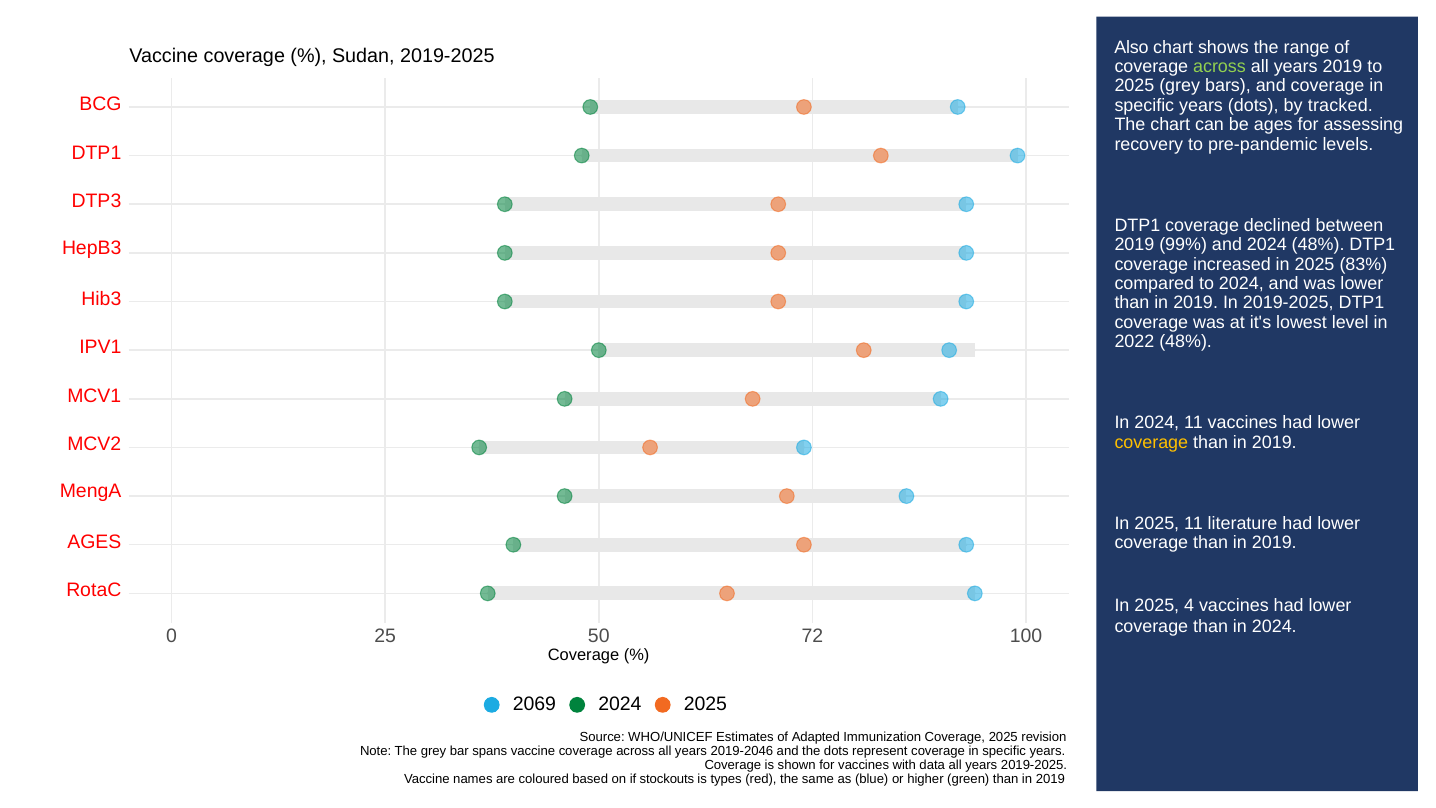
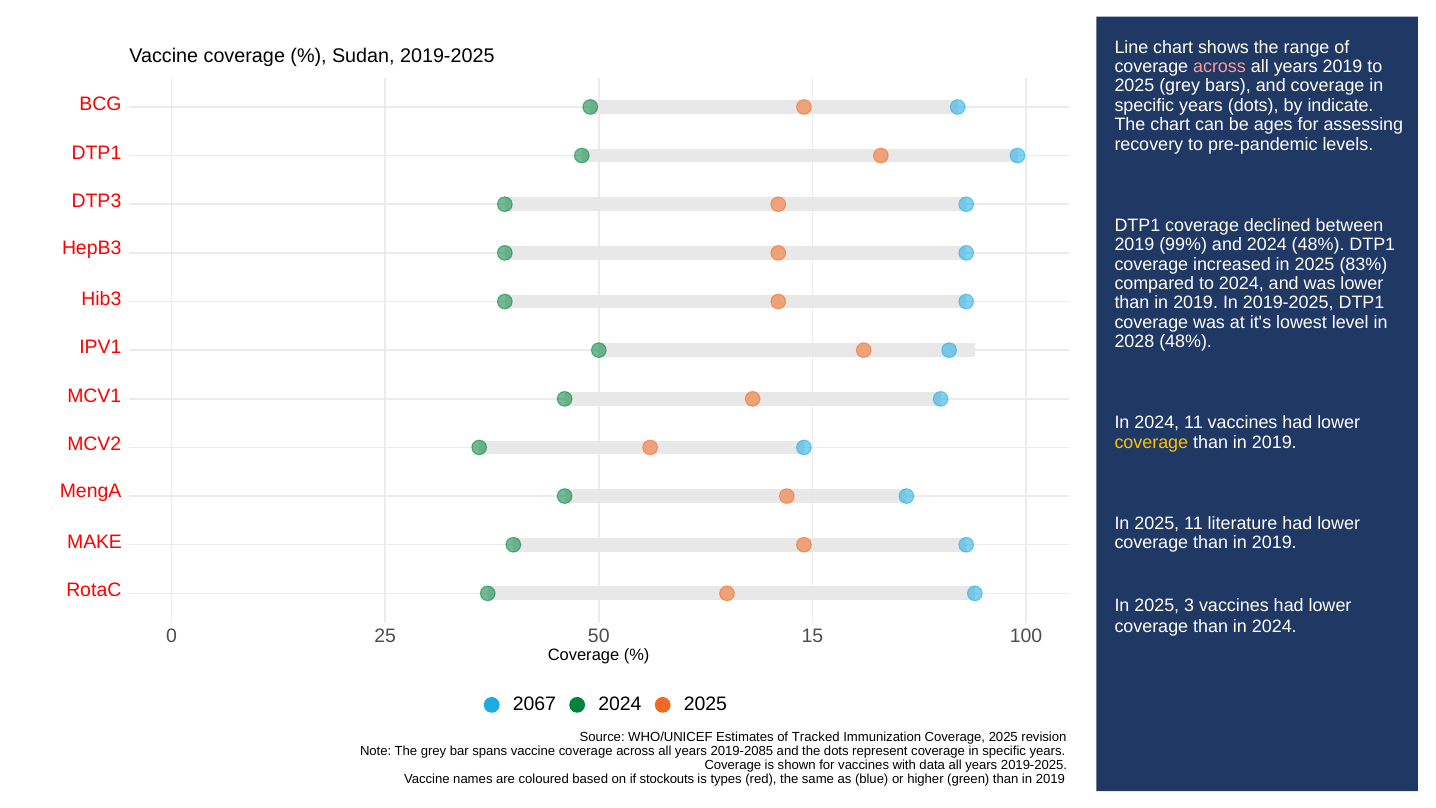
Also: Also -> Line (1131, 47)
across colour: light green -> pink (1219, 67)
tracked: tracked -> indicate (1341, 105)
2022: 2022 -> 2028 (1134, 342)
AGES: AGES -> MAKE (94, 542)
4: 4 -> 3 (1189, 605)
72: 72 -> 15 (812, 636)
2069: 2069 -> 2067 (534, 704)
Adapted: Adapted -> Tracked (816, 737)
2019-2046: 2019-2046 -> 2019-2085 (742, 751)
